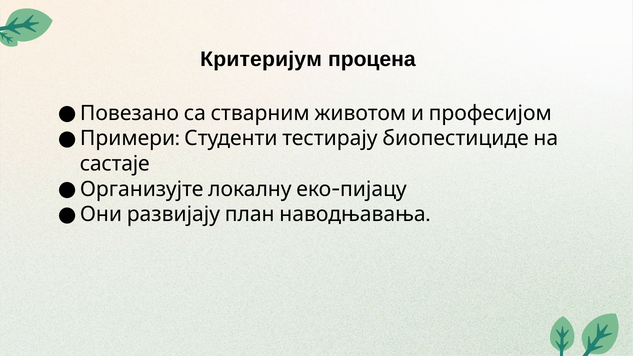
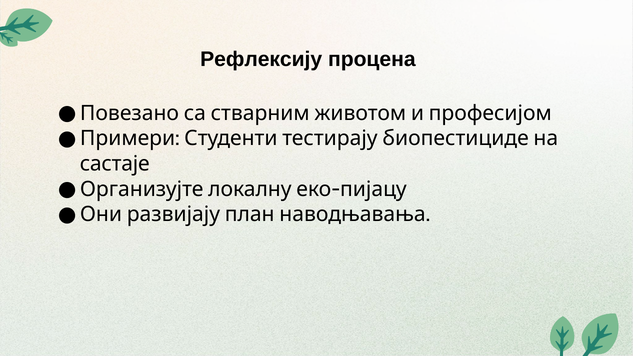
Критеријум: Критеријум -> Рефлексију (261, 59)
